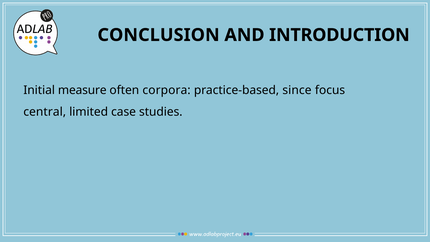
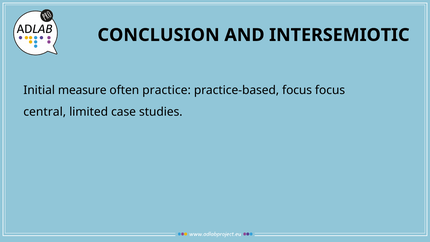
INTRODUCTION: INTRODUCTION -> INTERSEMIOTIC (339, 35)
corpora: corpora -> practice (167, 90)
practice-based since: since -> focus (297, 90)
